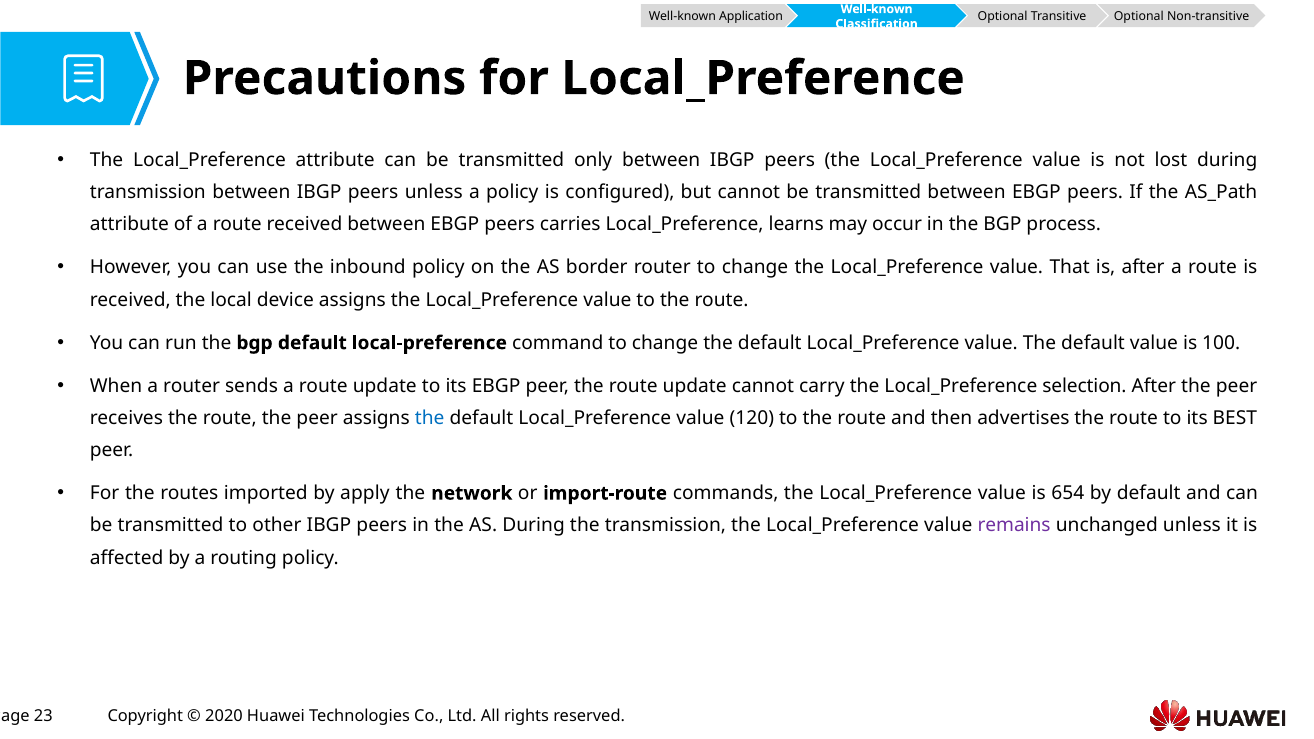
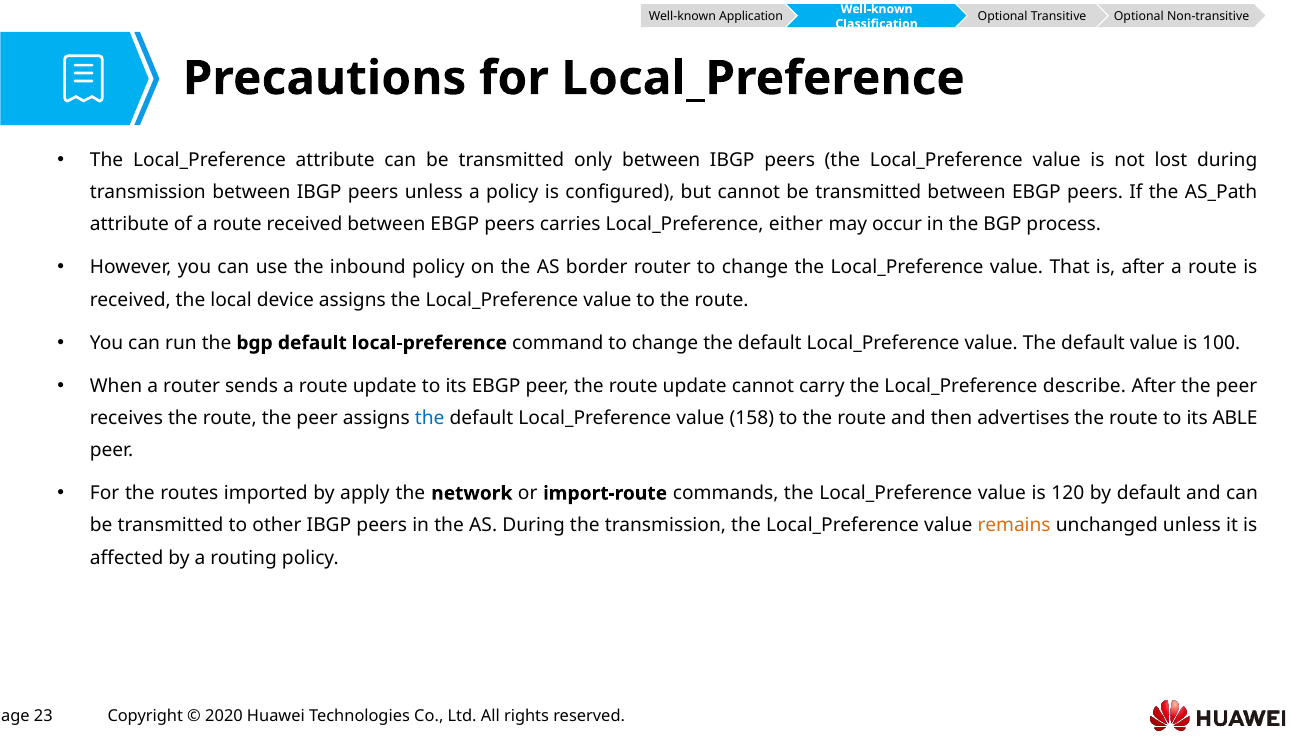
learns: learns -> either (796, 225)
selection: selection -> describe (1084, 386)
120: 120 -> 158 (752, 418)
BEST: BEST -> ABLE (1235, 418)
654: 654 -> 120 (1068, 493)
remains colour: purple -> orange (1014, 526)
